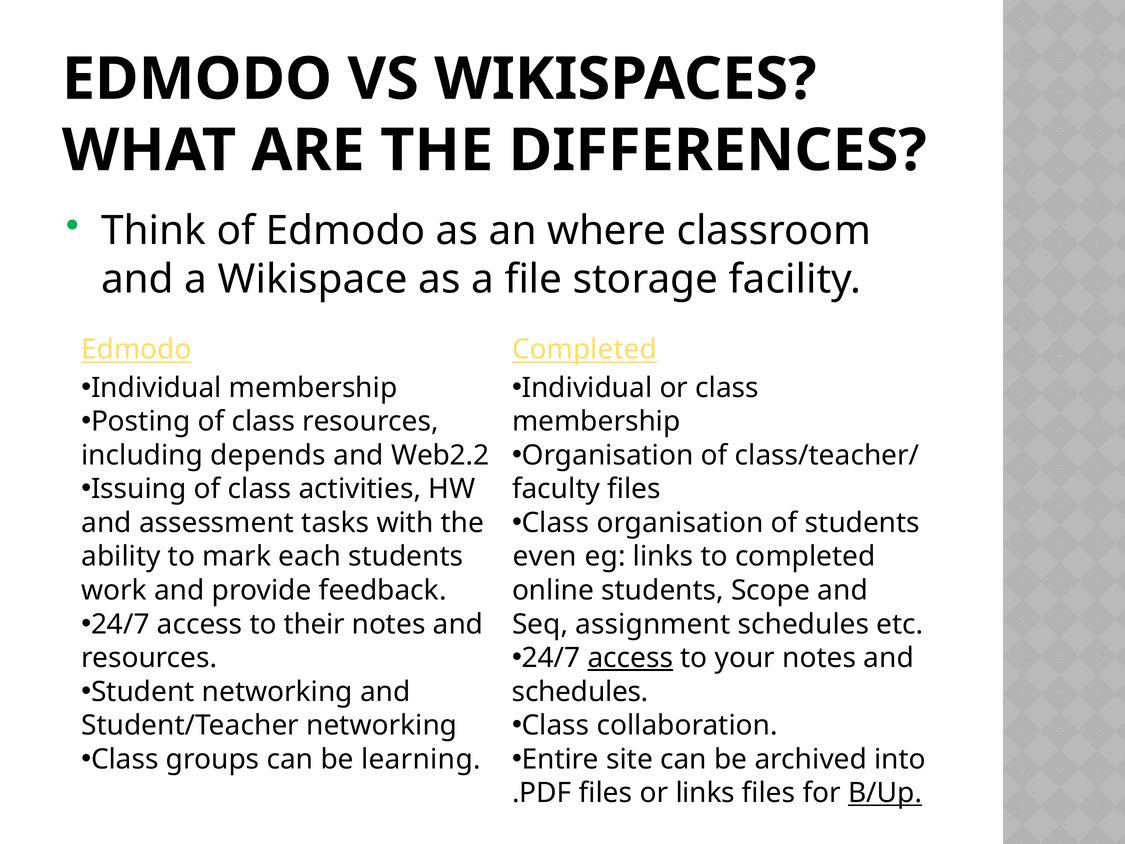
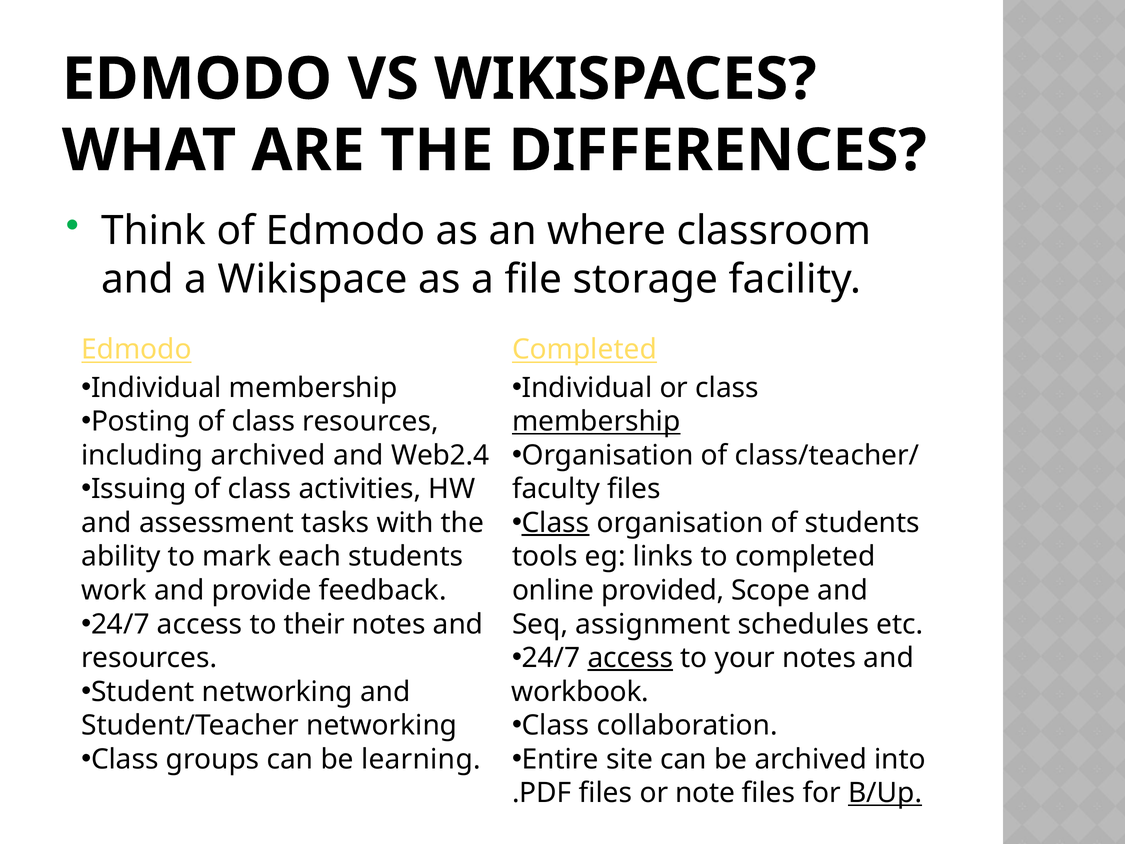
membership underline: none -> present (596, 422)
including depends: depends -> archived (268, 455)
Web2.2: Web2.2 -> Web2.4 (440, 455)
Class underline: none -> present (556, 523)
even: even -> tools (545, 557)
online students: students -> provided (663, 590)
schedules: schedules -> workbook (580, 692)
or links: links -> note (705, 793)
